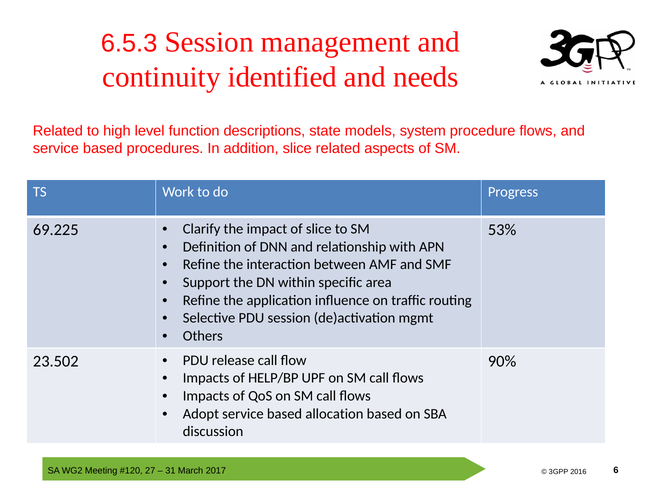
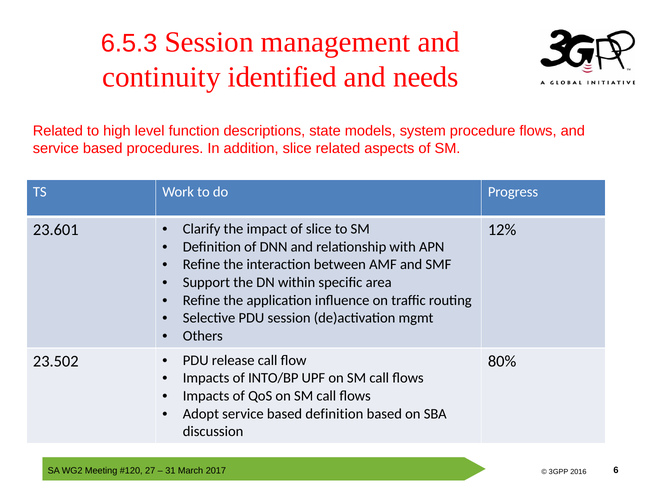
69.225: 69.225 -> 23.601 (56, 230)
53%: 53% -> 12% (502, 230)
90%: 90% -> 80% (502, 362)
HELP/BP: HELP/BP -> INTO/BP (273, 379)
based allocation: allocation -> definition (334, 414)
